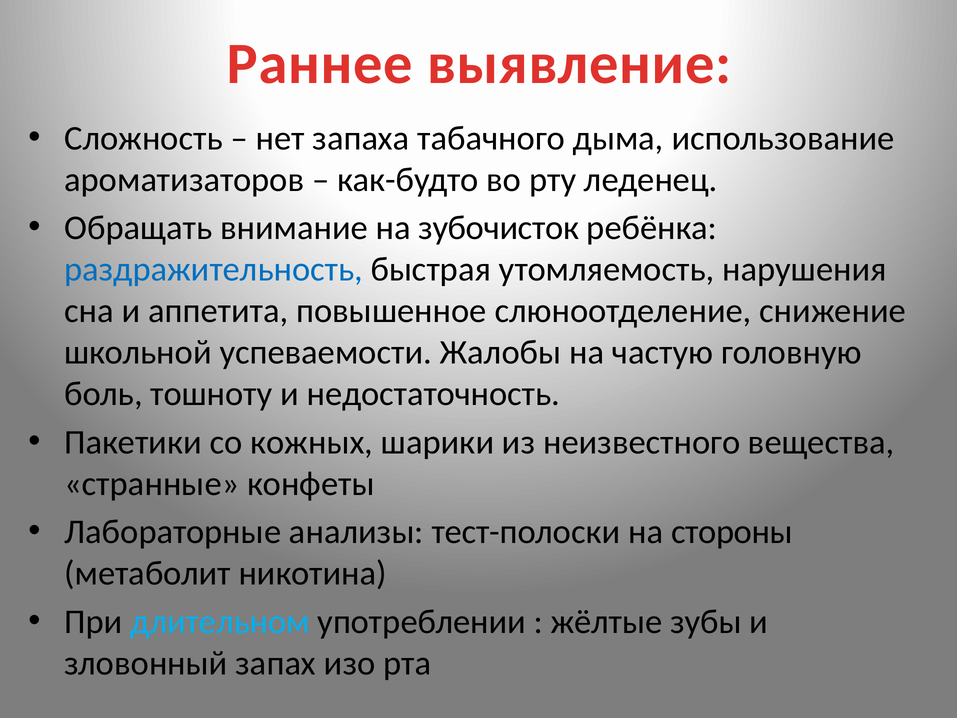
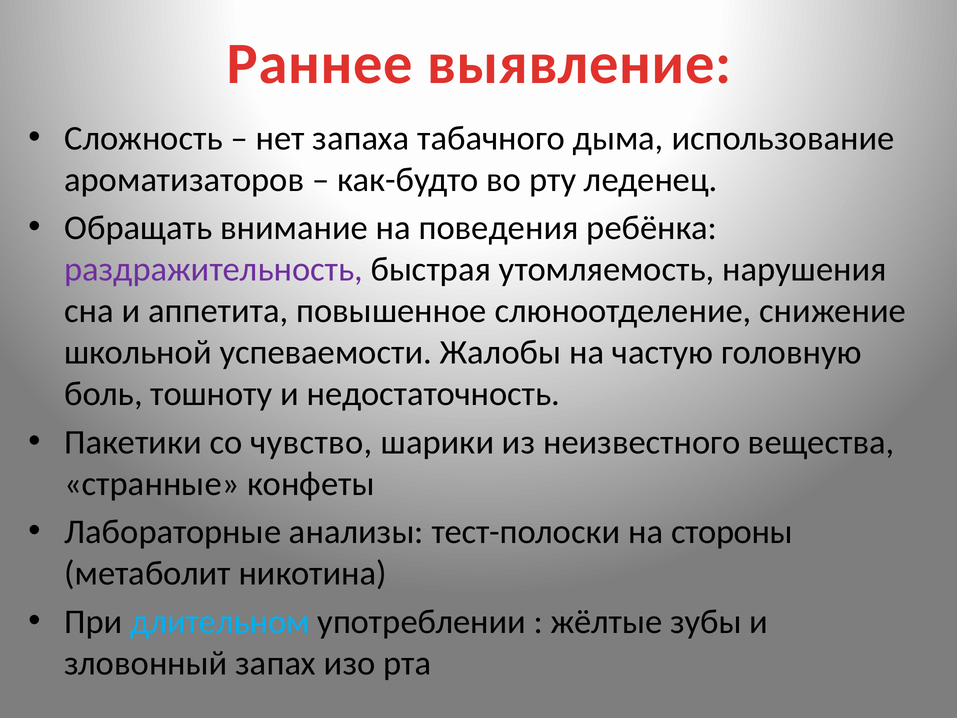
зубочисток: зубочисток -> поведения (499, 228)
раздражительность colour: blue -> purple (214, 269)
кожных: кожных -> чувство (311, 442)
